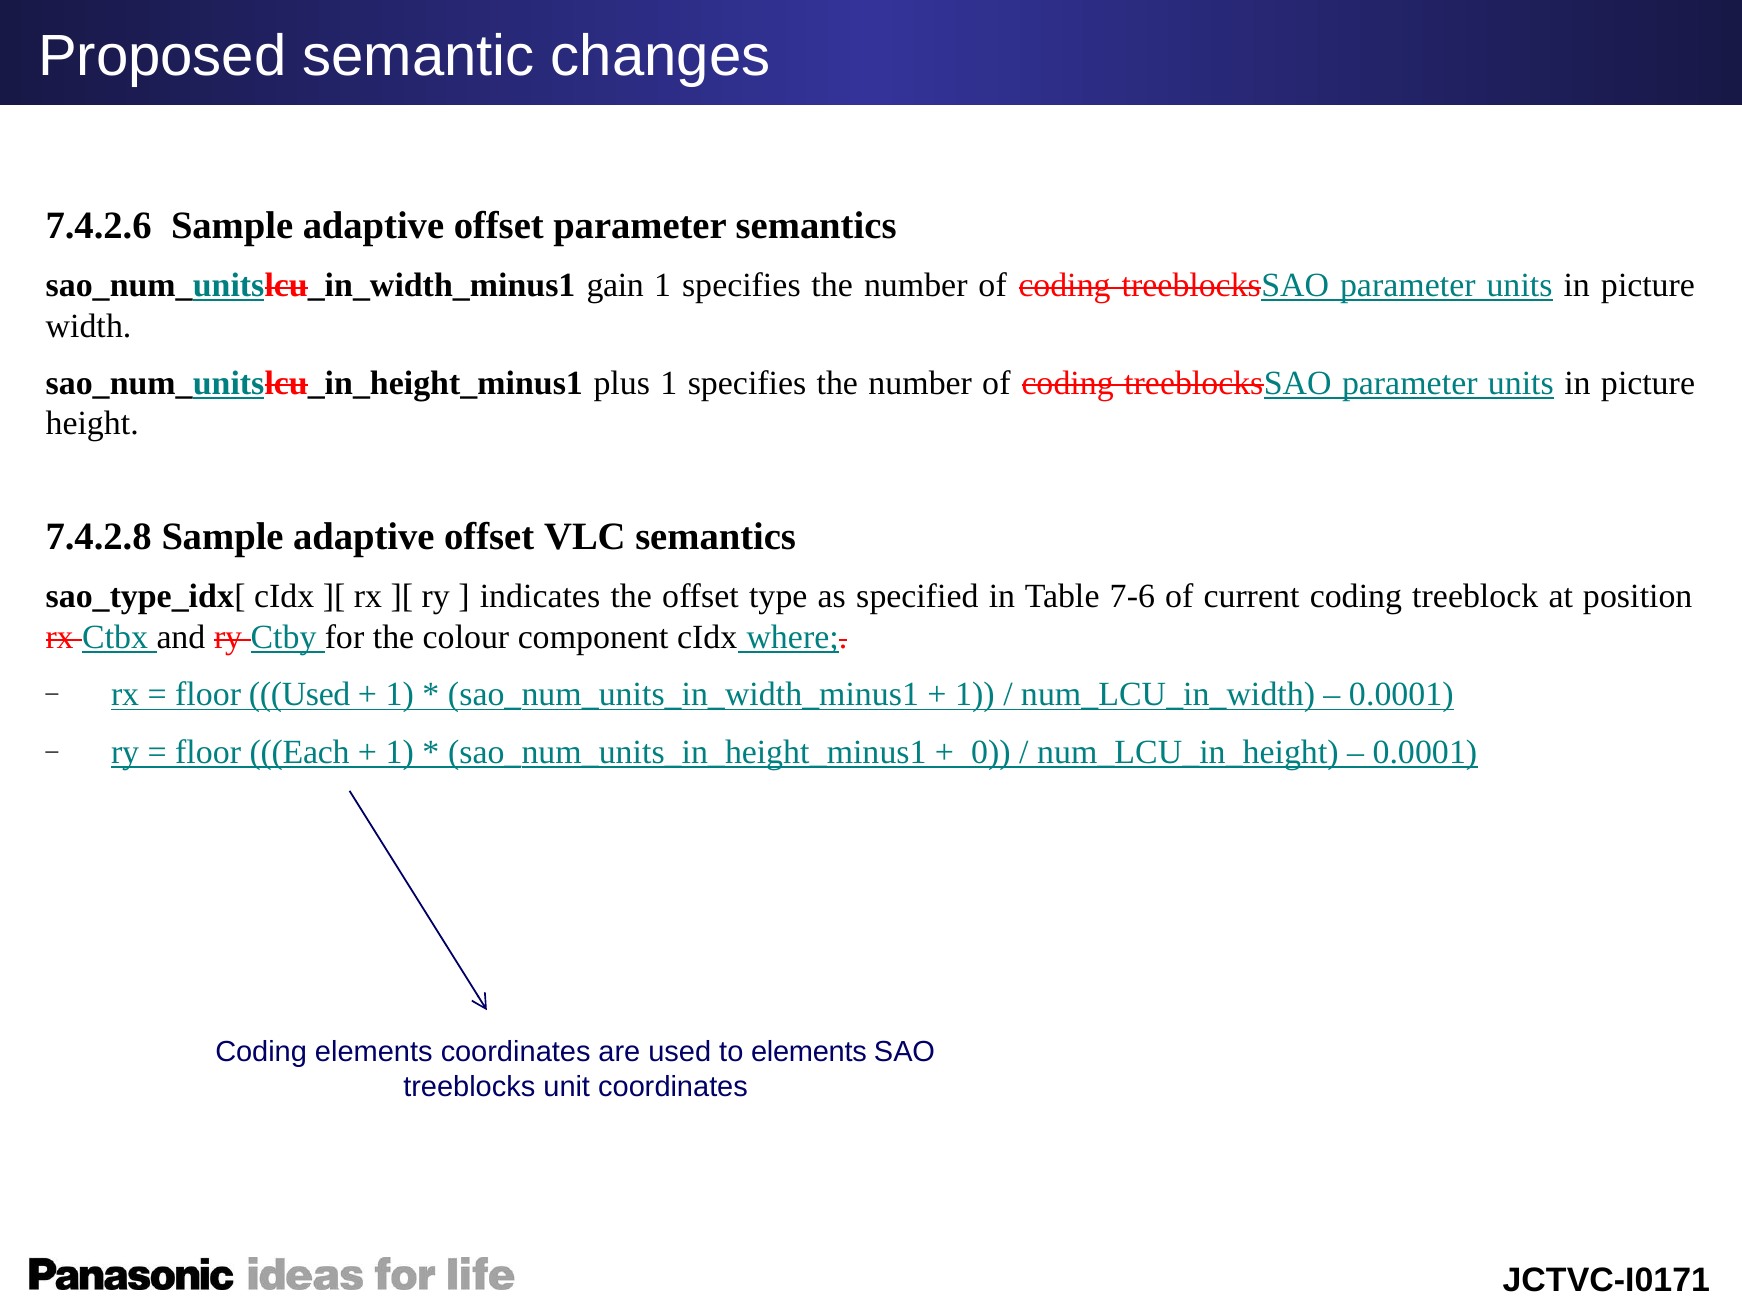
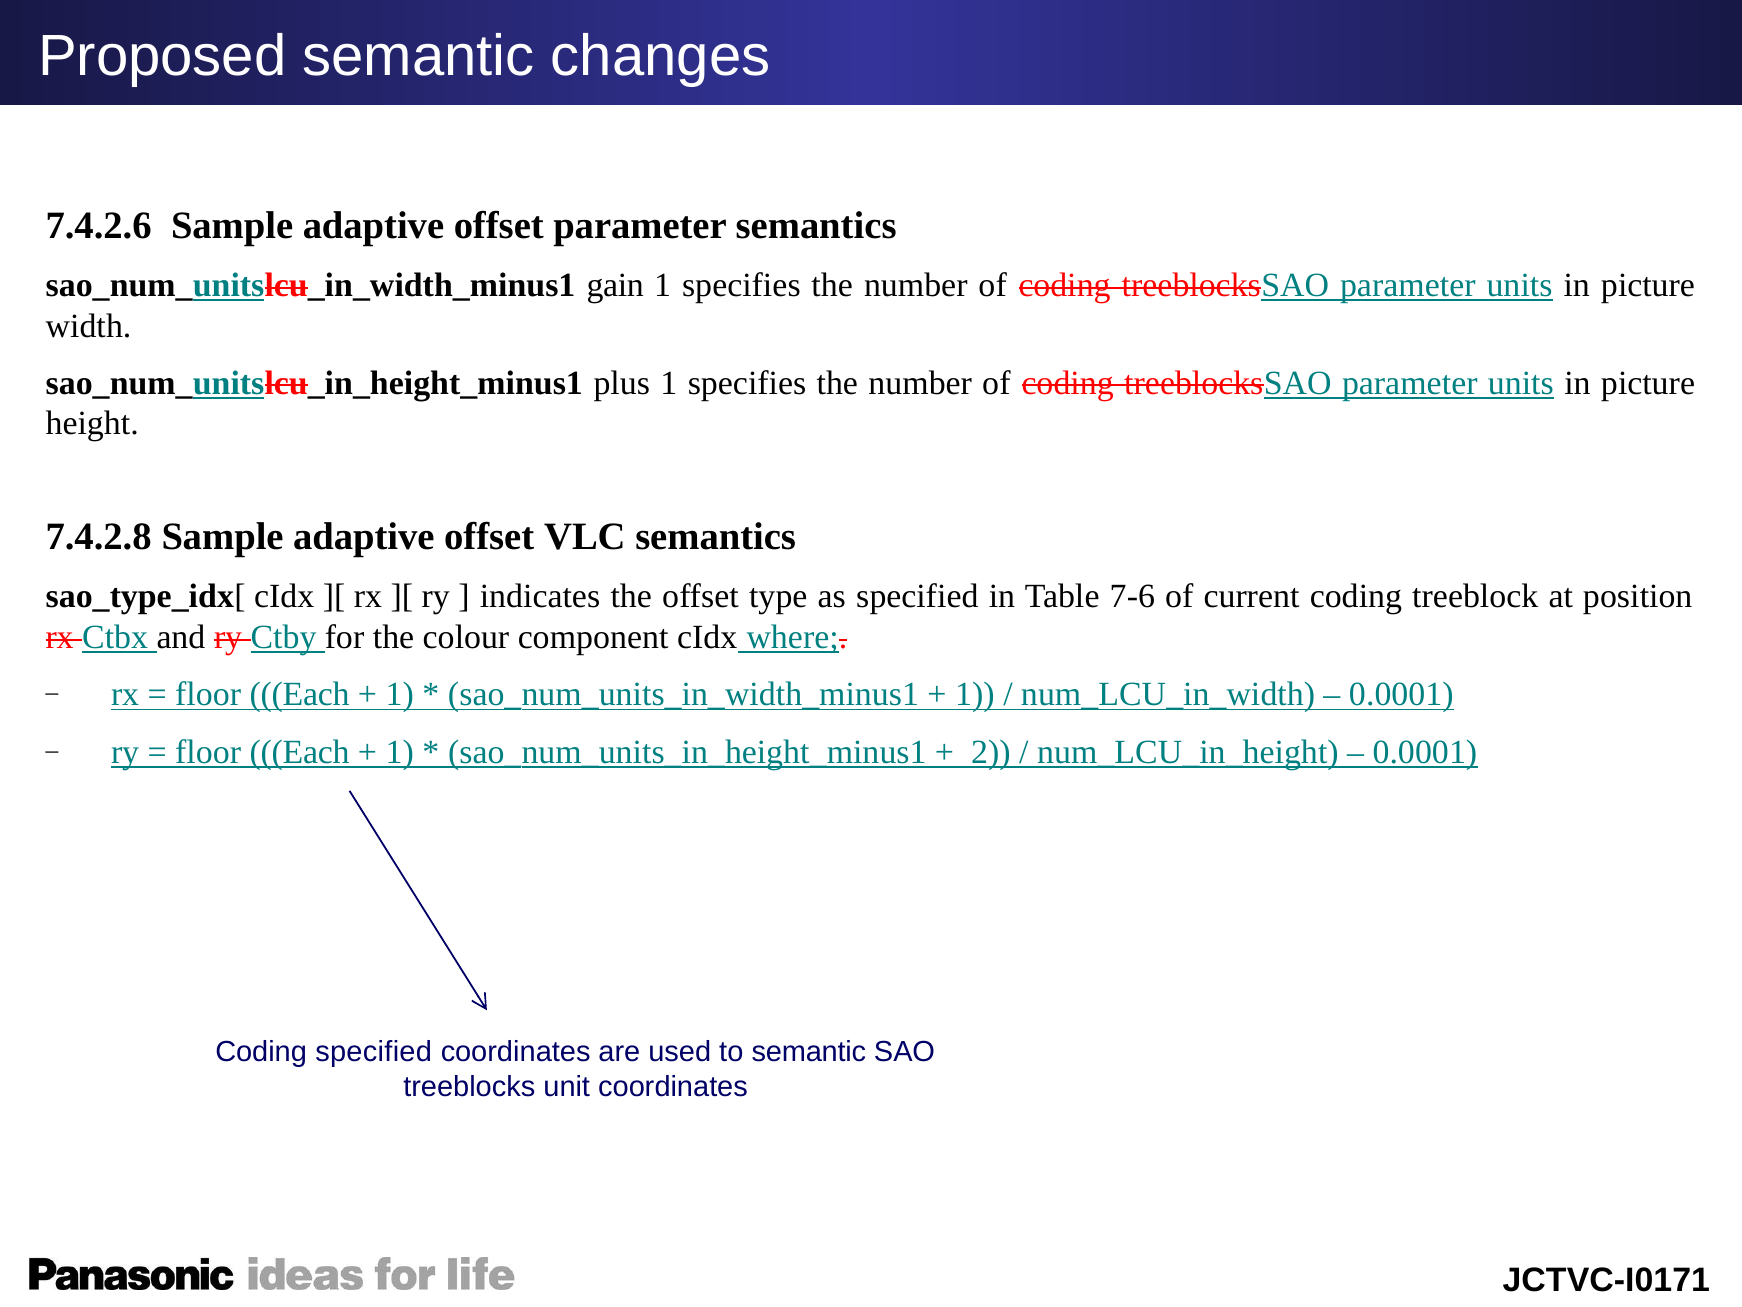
Used: Used -> Each (300, 694)
0: 0 -> 2 (991, 752)
Coding elements: elements -> specified (374, 1052)
to elements: elements -> semantic (809, 1052)
